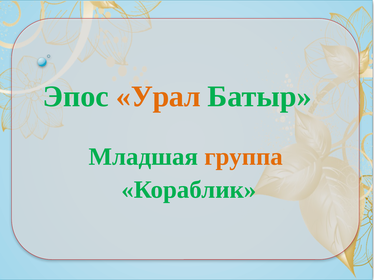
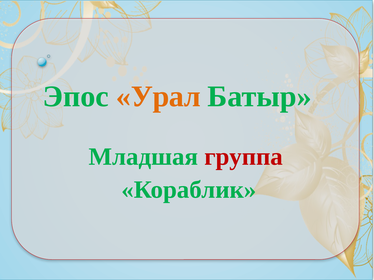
группа colour: orange -> red (244, 157)
